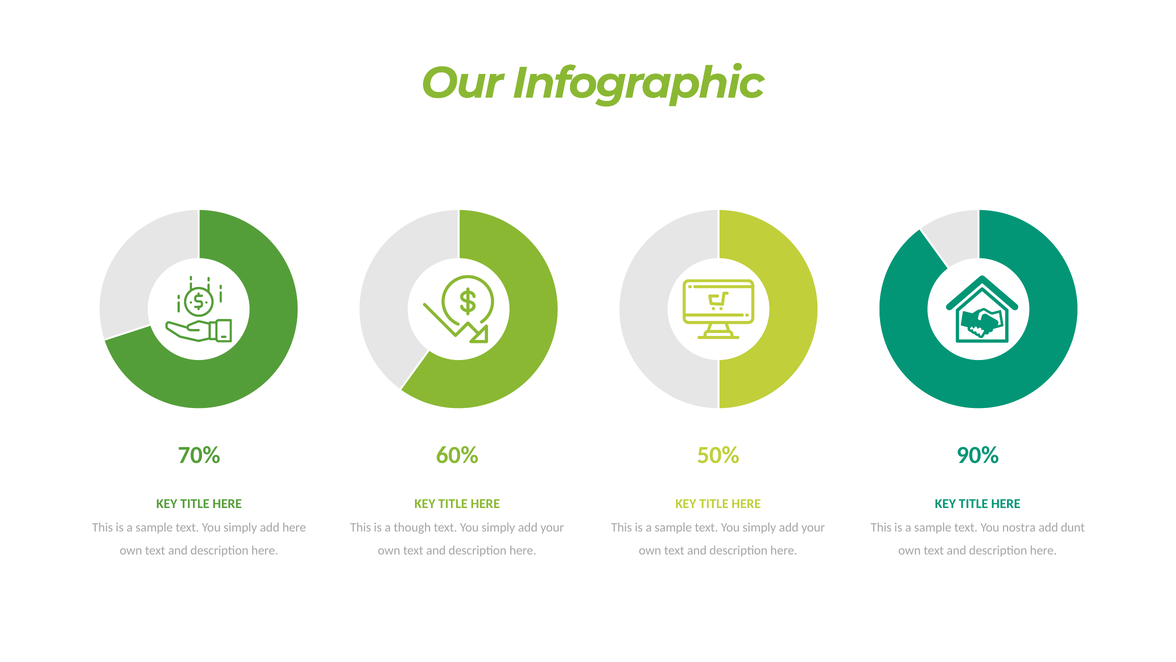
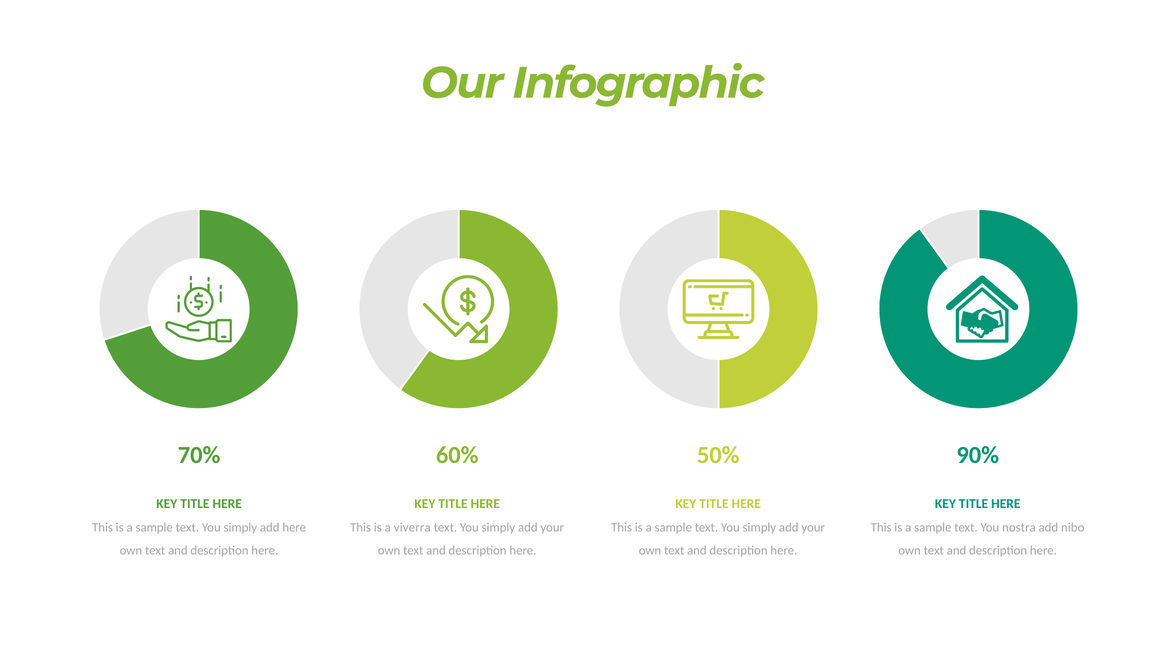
though: though -> viverra (412, 527)
dunt: dunt -> nibo (1073, 527)
